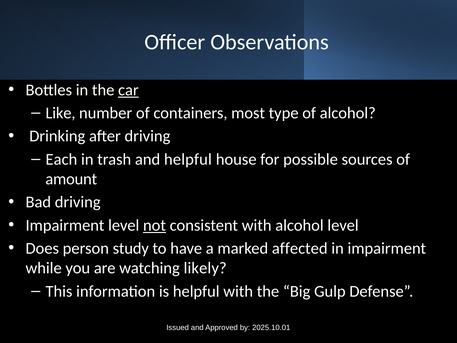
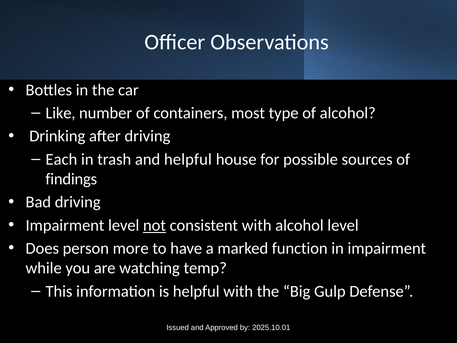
car underline: present -> none (128, 90)
amount: amount -> findings (71, 179)
study: study -> more (131, 248)
affected: affected -> function (300, 248)
likely: likely -> temp (205, 268)
